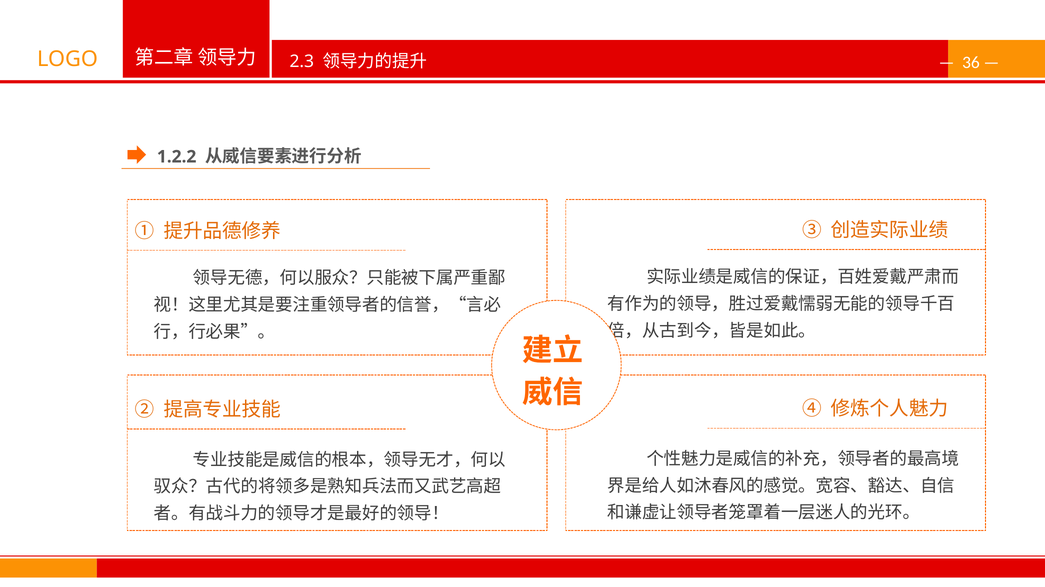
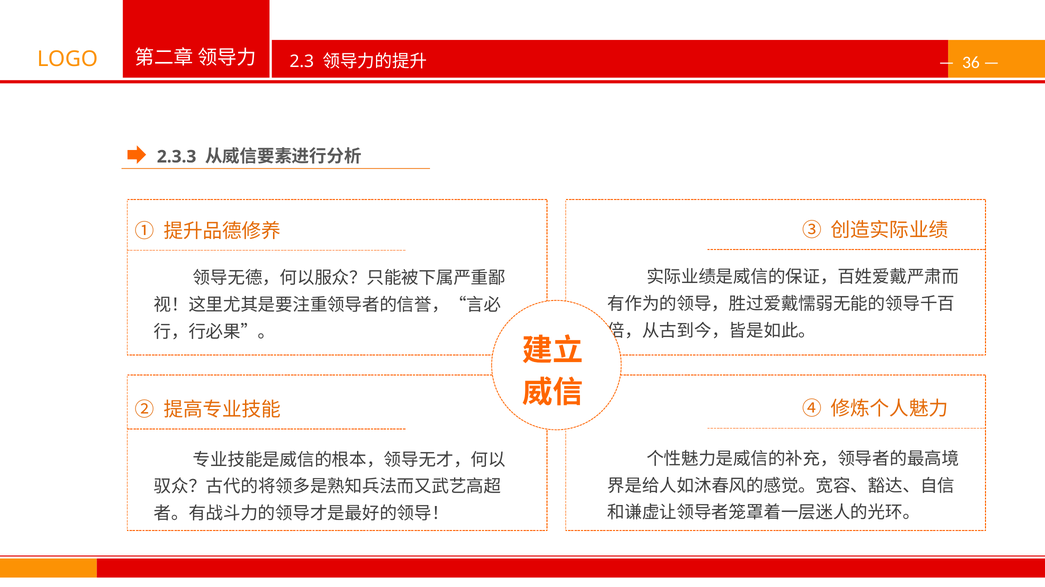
1.2.2: 1.2.2 -> 2.3.3 (177, 157)
